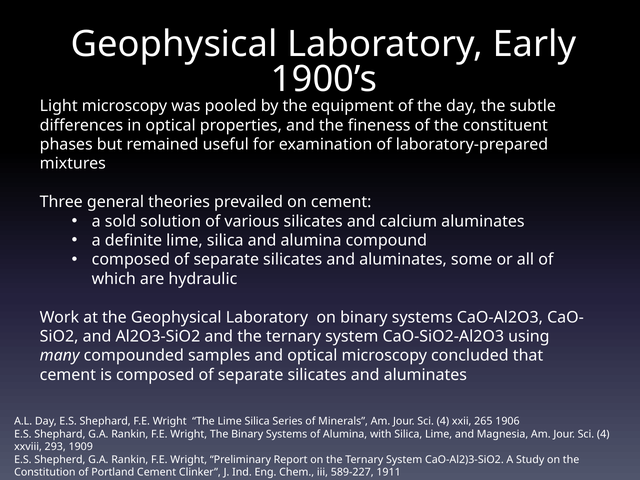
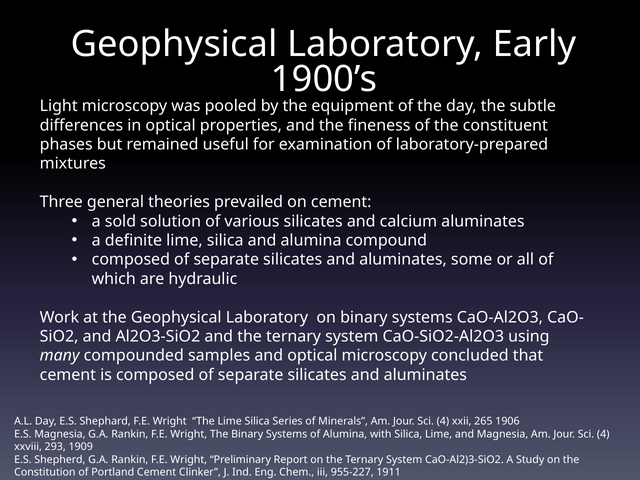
Shephard: Shephard -> Magnesia (60, 434)
589-227: 589-227 -> 955-227 (352, 472)
